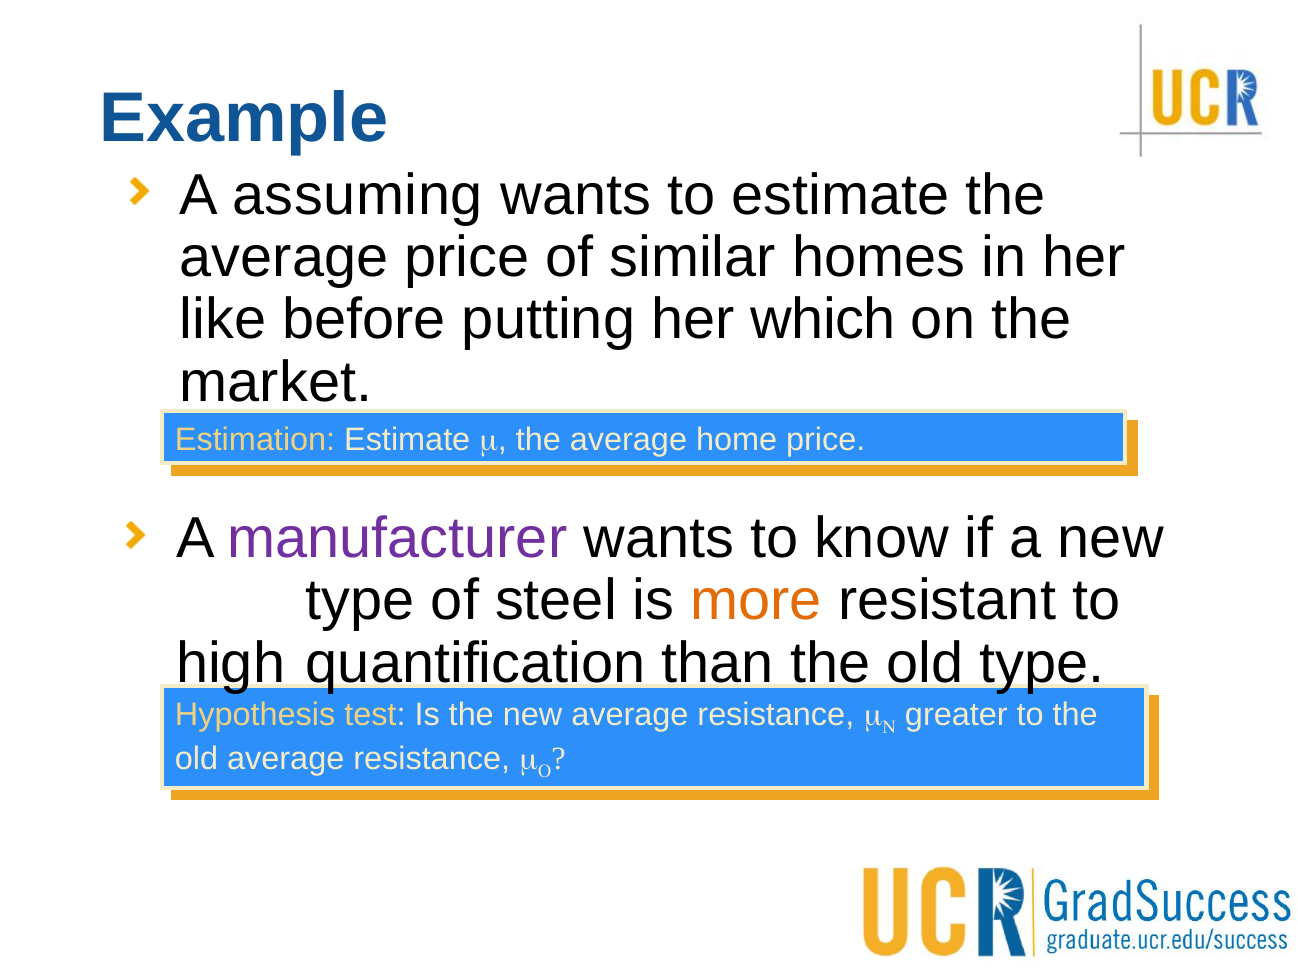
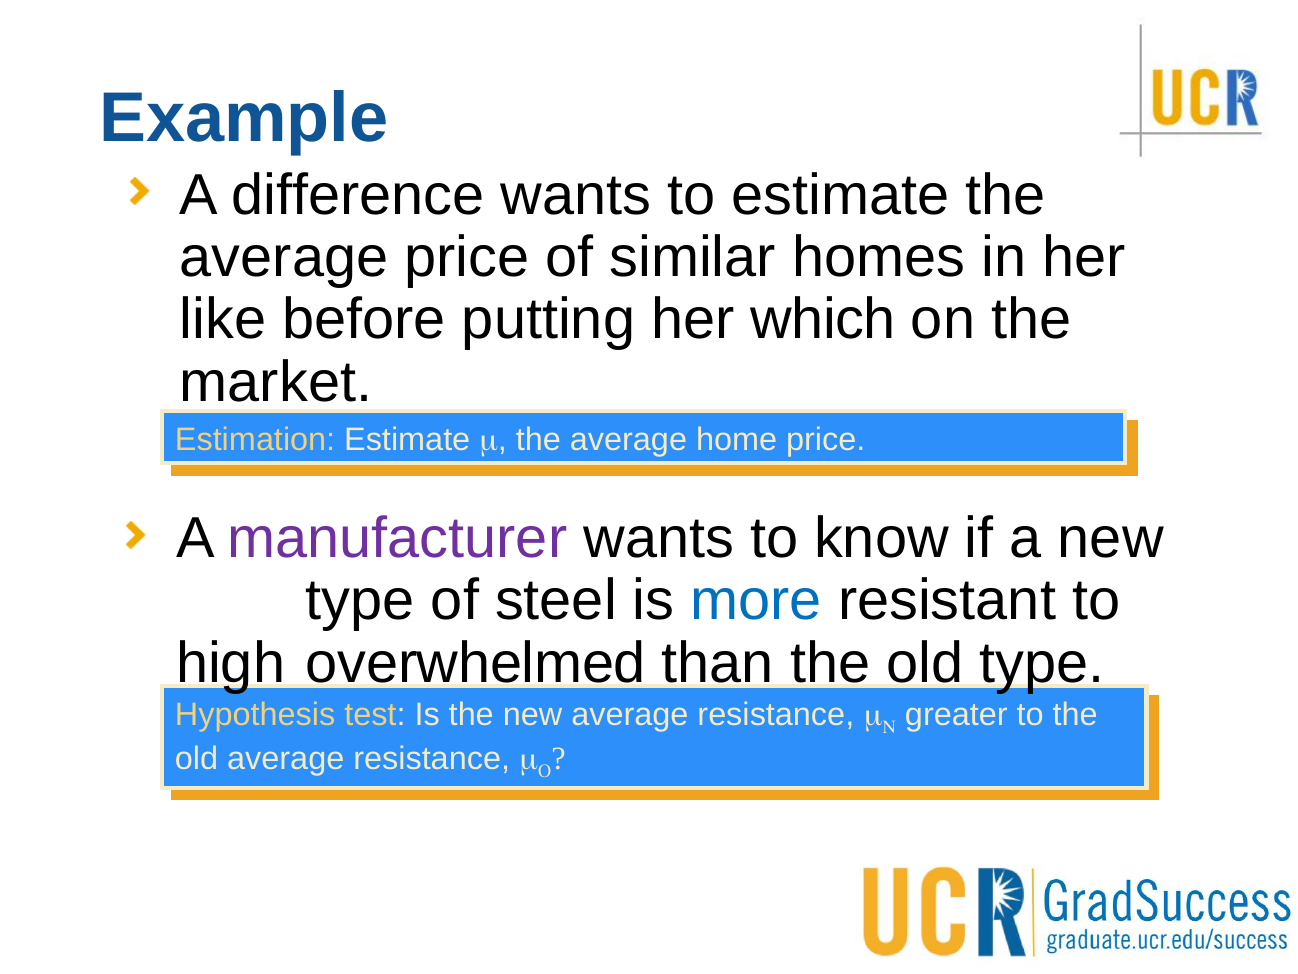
assuming: assuming -> difference (358, 195)
more colour: orange -> blue (756, 601)
quantification: quantification -> overwhelmed (476, 663)
